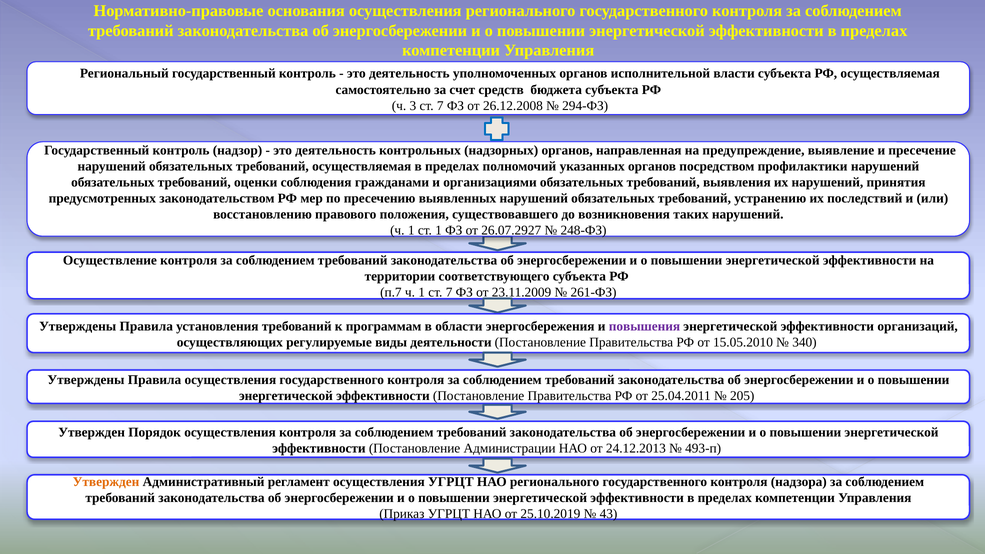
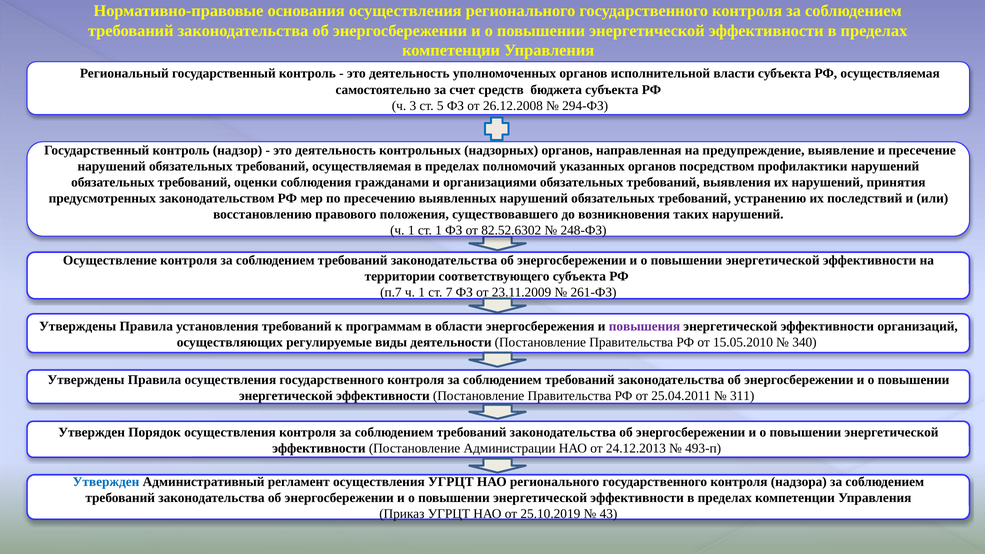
3 ст 7: 7 -> 5 (440, 106)
26.07.2927: 26.07.2927 -> 82.52.6302 (511, 231)
205: 205 -> 311 (742, 396)
Утвержден colour: orange -> blue (106, 482)
